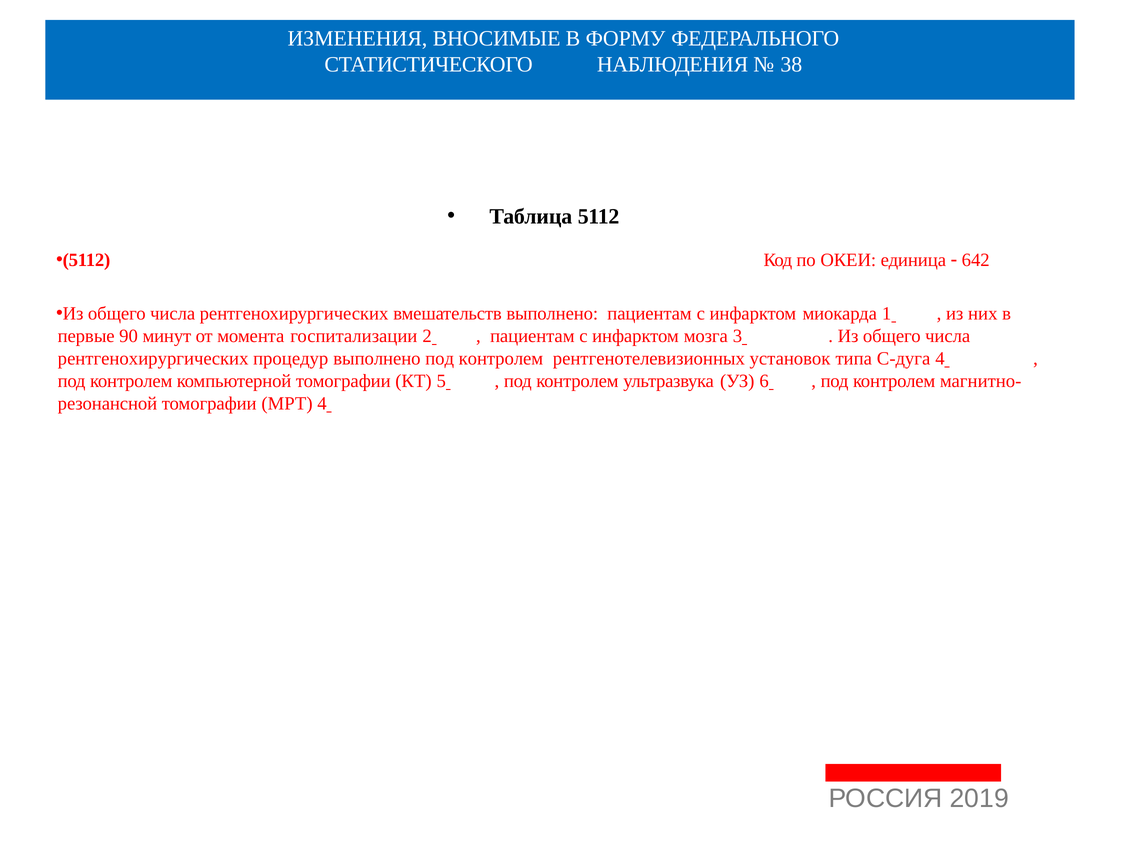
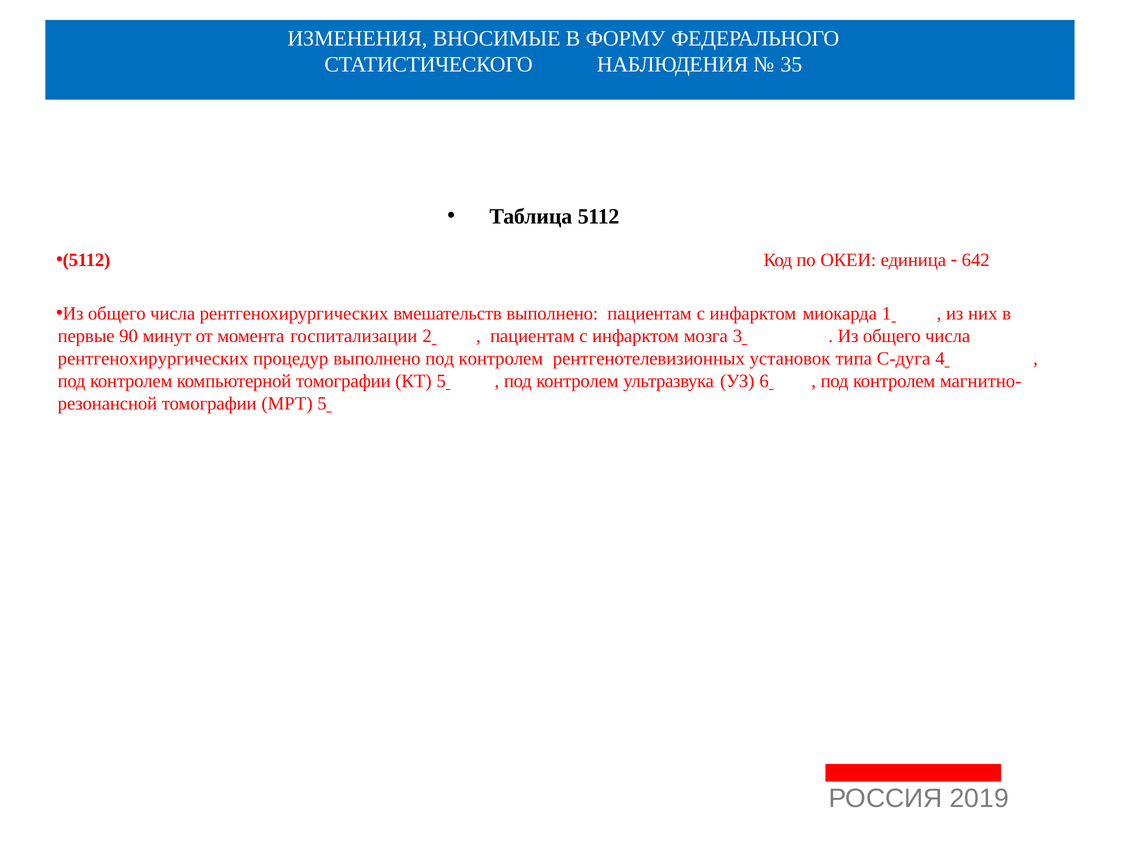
38: 38 -> 35 (791, 65)
МРТ 4: 4 -> 5 (322, 404)
